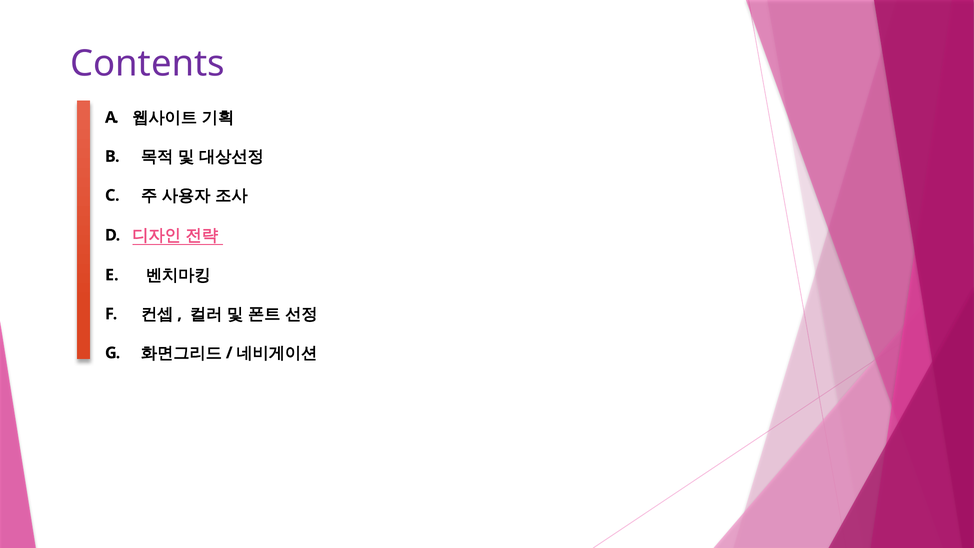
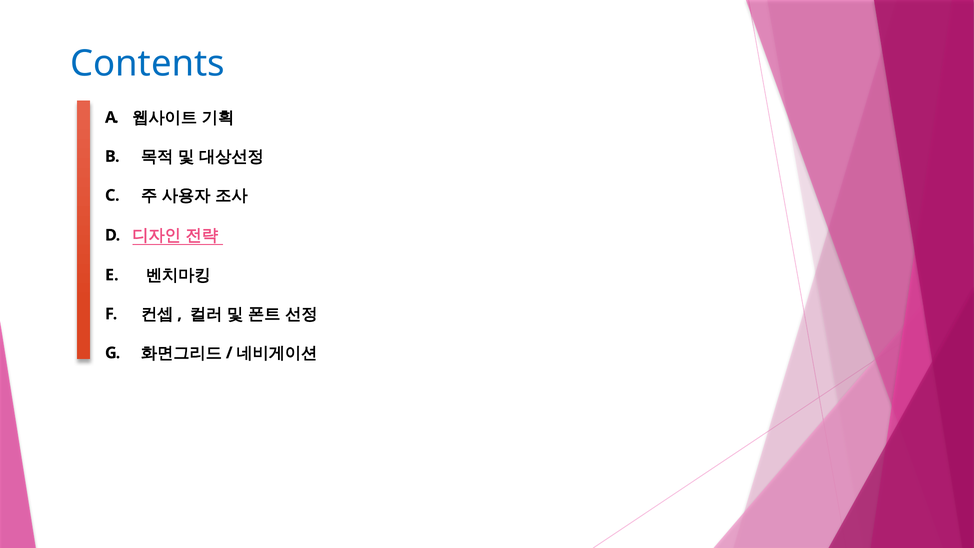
Contents colour: purple -> blue (148, 64)
